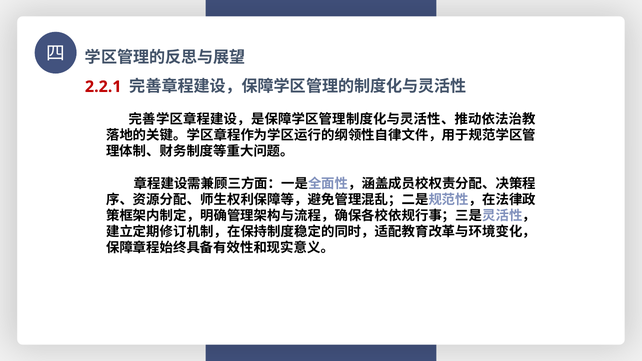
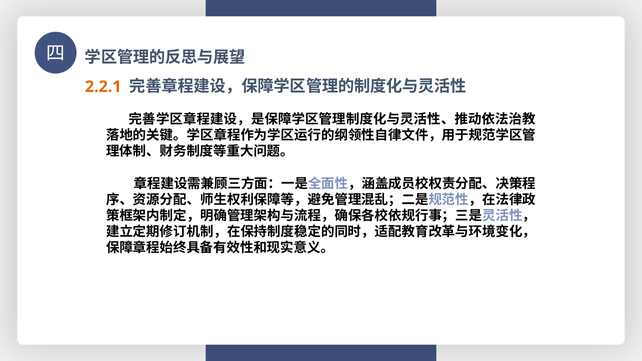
2.2.1 colour: red -> orange (103, 87)
